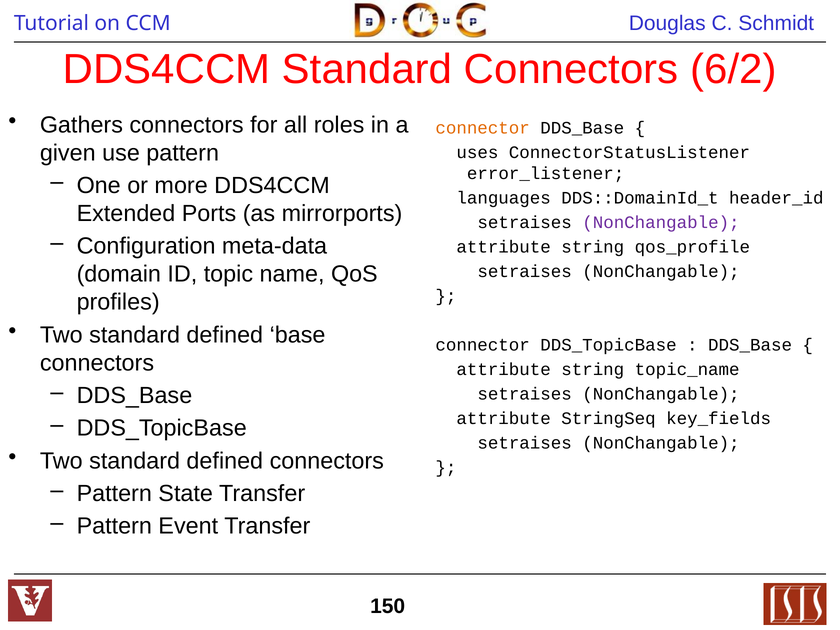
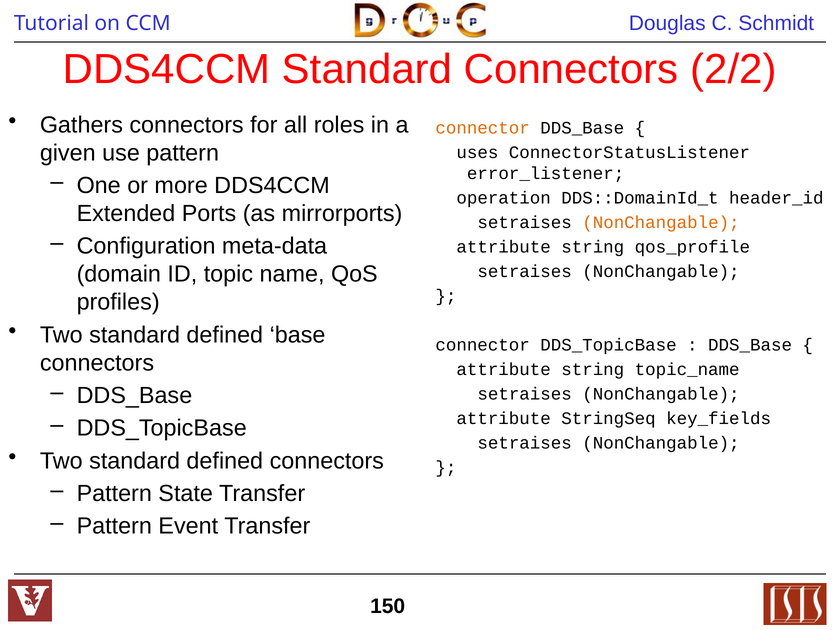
6/2: 6/2 -> 2/2 (733, 69)
languages: languages -> operation (504, 198)
NonChangable colour: purple -> orange (661, 222)
